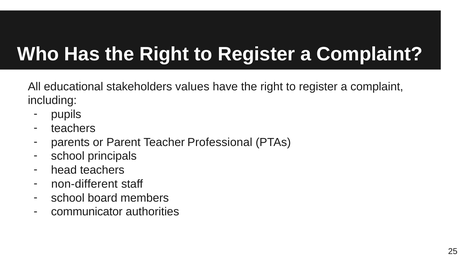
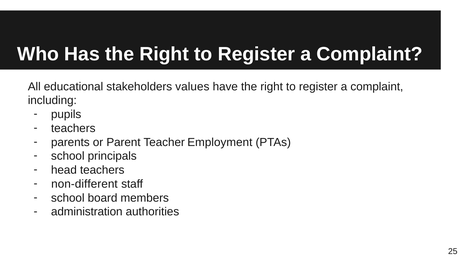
Professional: Professional -> Employment (220, 142)
communicator: communicator -> administration (87, 212)
